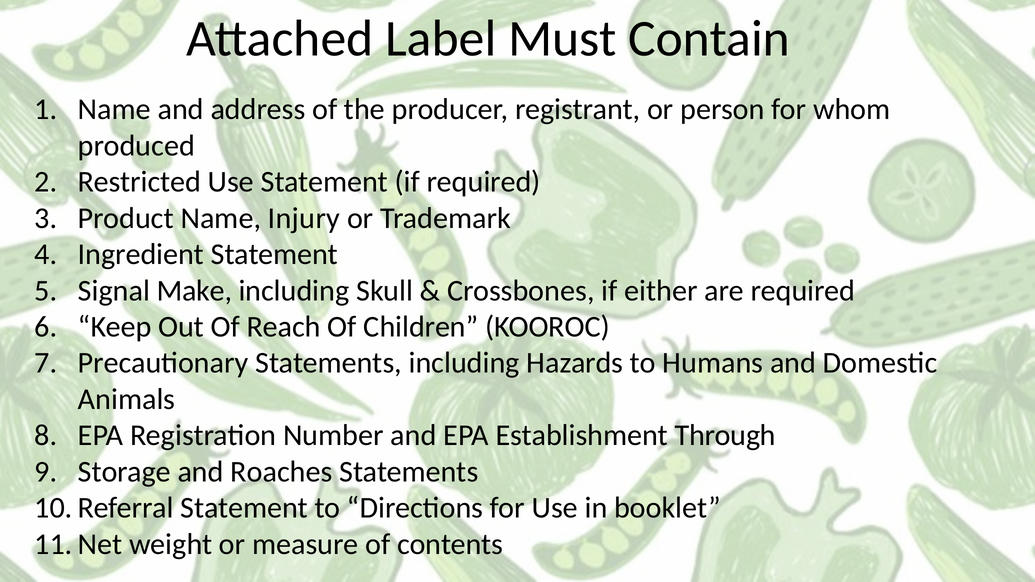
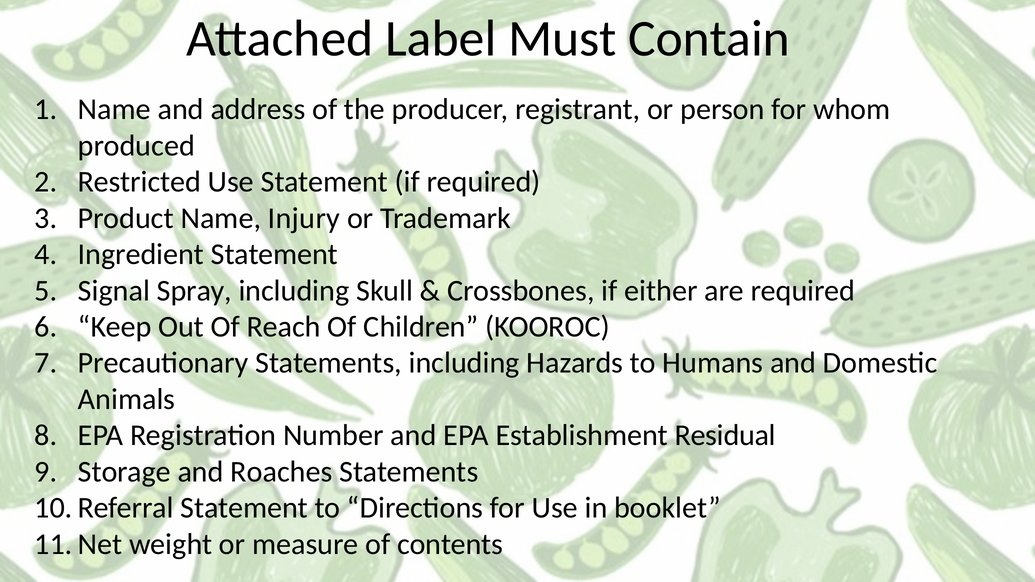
Make: Make -> Spray (194, 291)
Through: Through -> Residual (725, 436)
